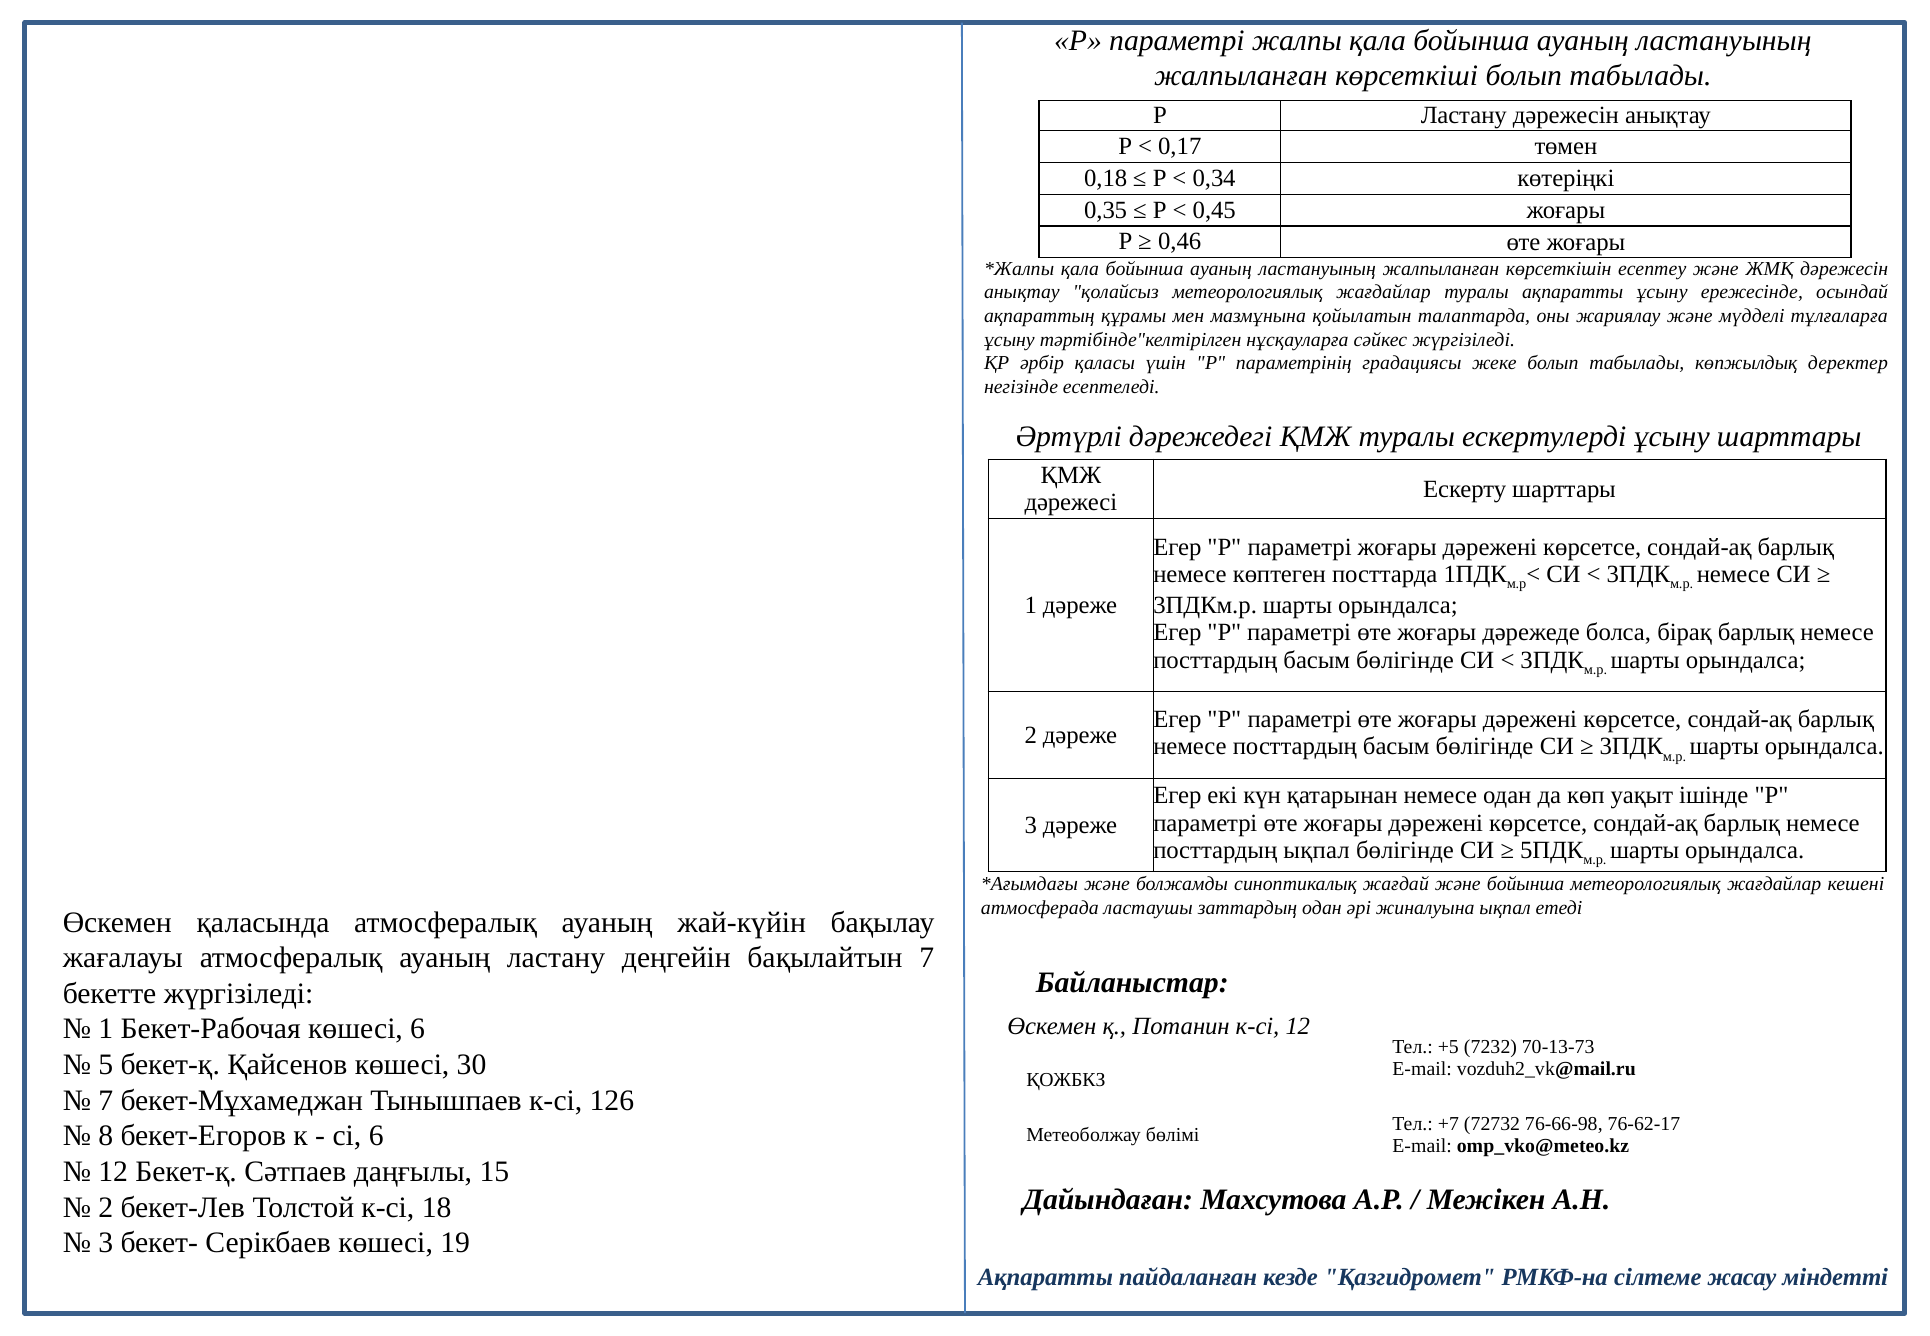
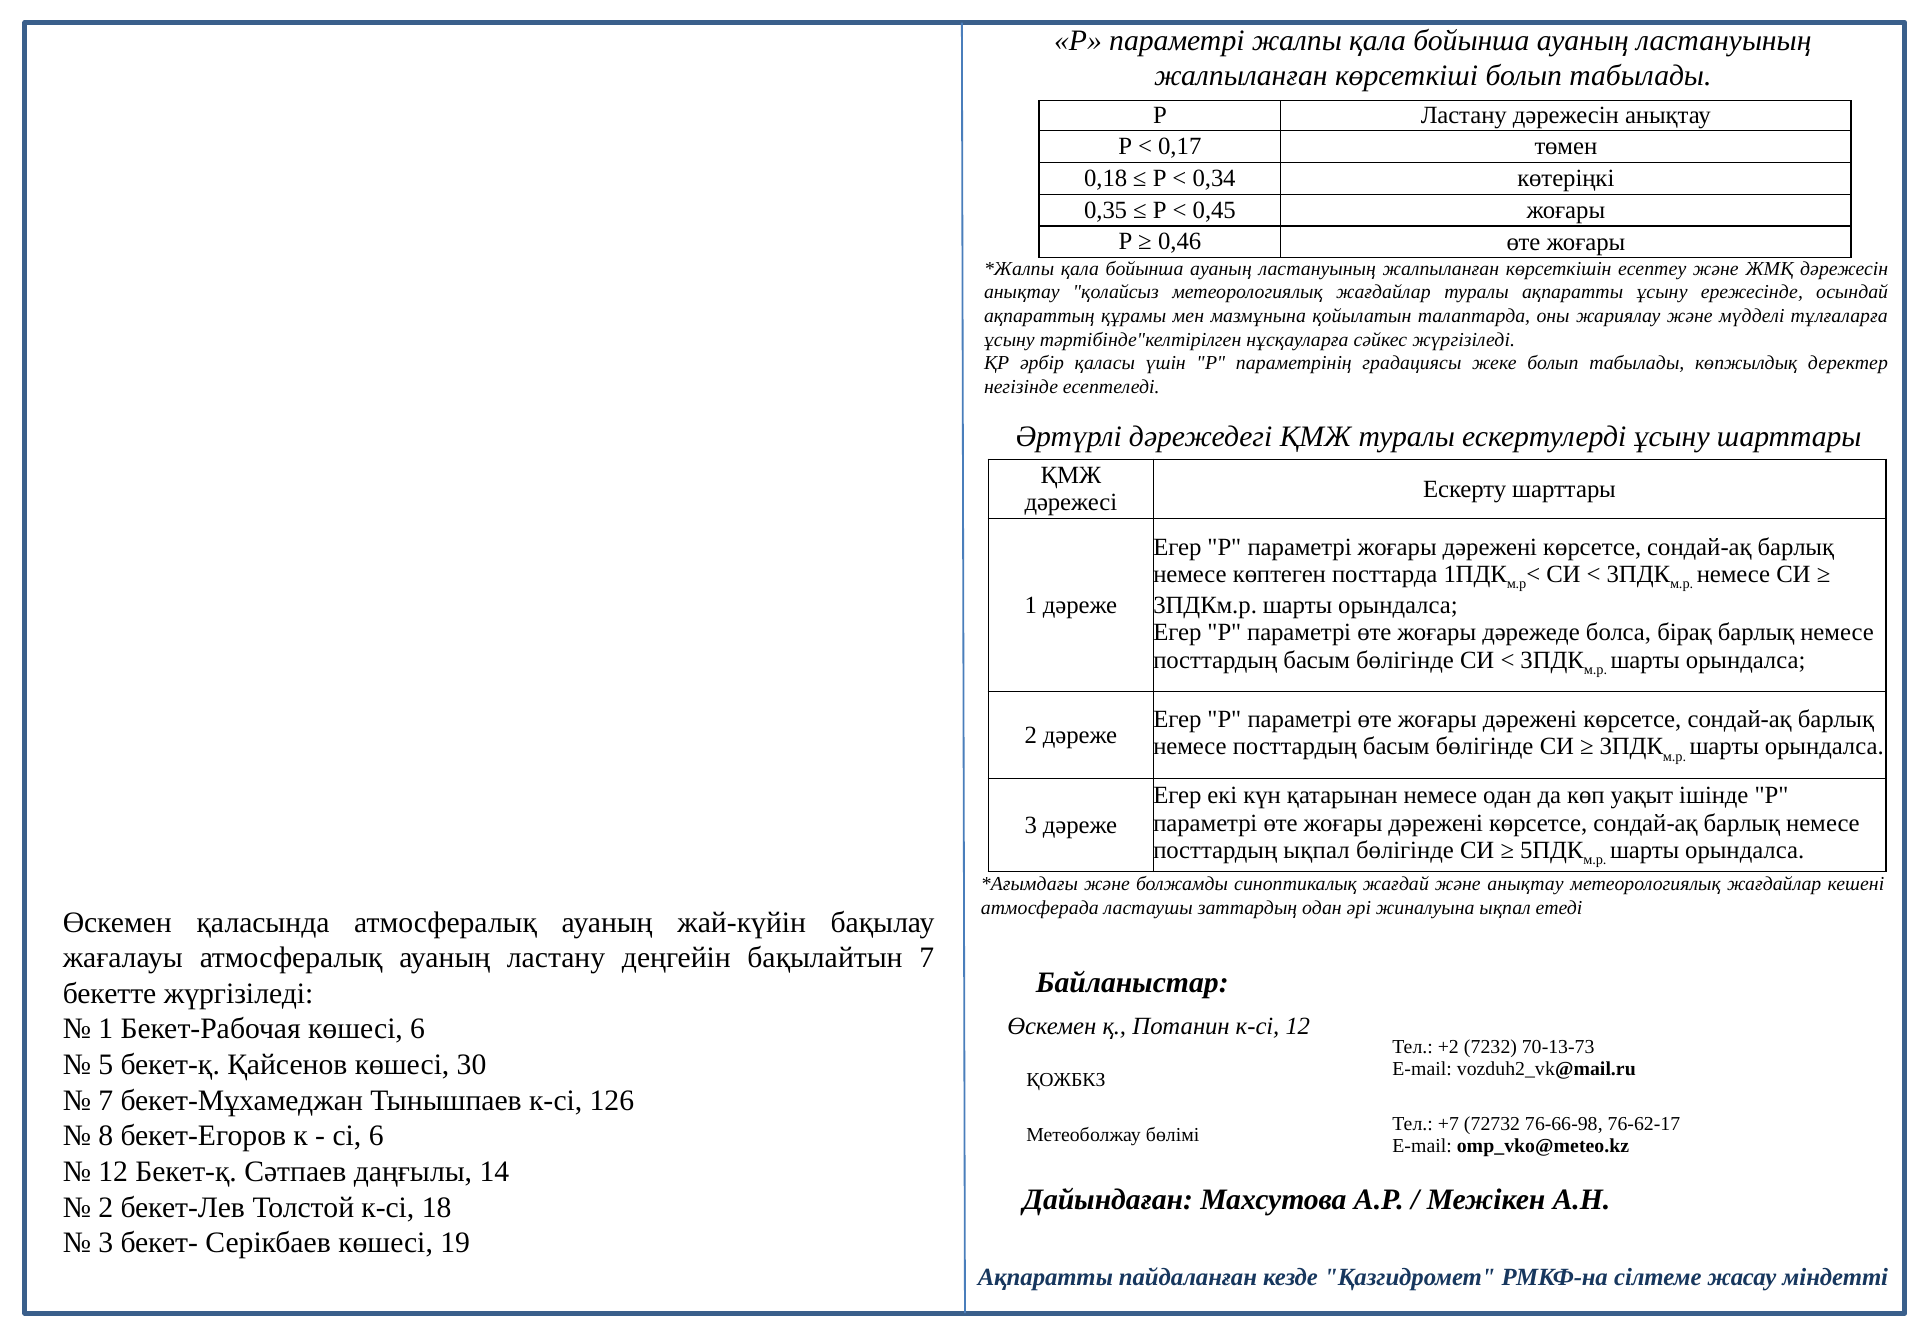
және бойынша: бойынша -> анықтау (1525, 884)
+5: +5 -> +2 (1448, 1047)
15: 15 -> 14 (494, 1172)
